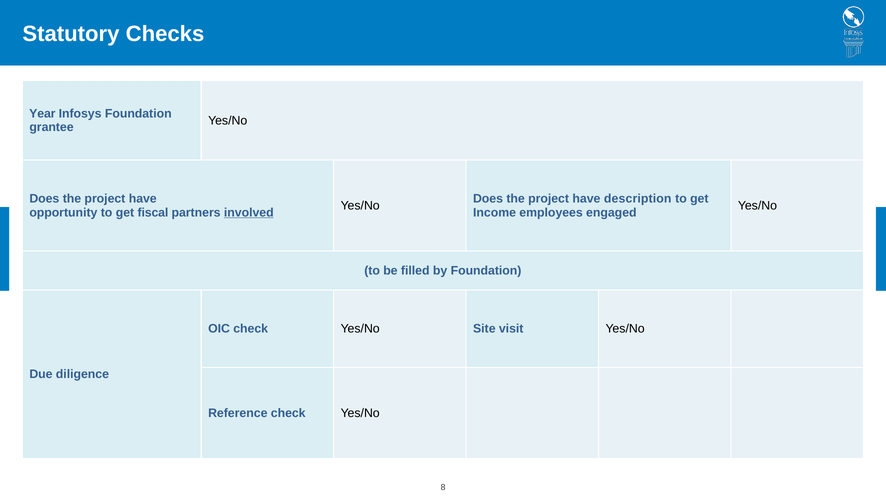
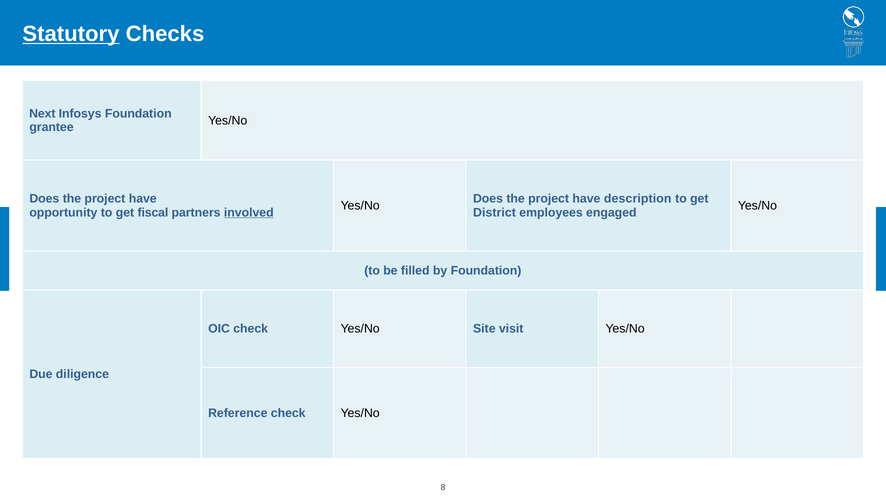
Statutory underline: none -> present (71, 34)
Year: Year -> Next (42, 114)
Income: Income -> District (495, 213)
